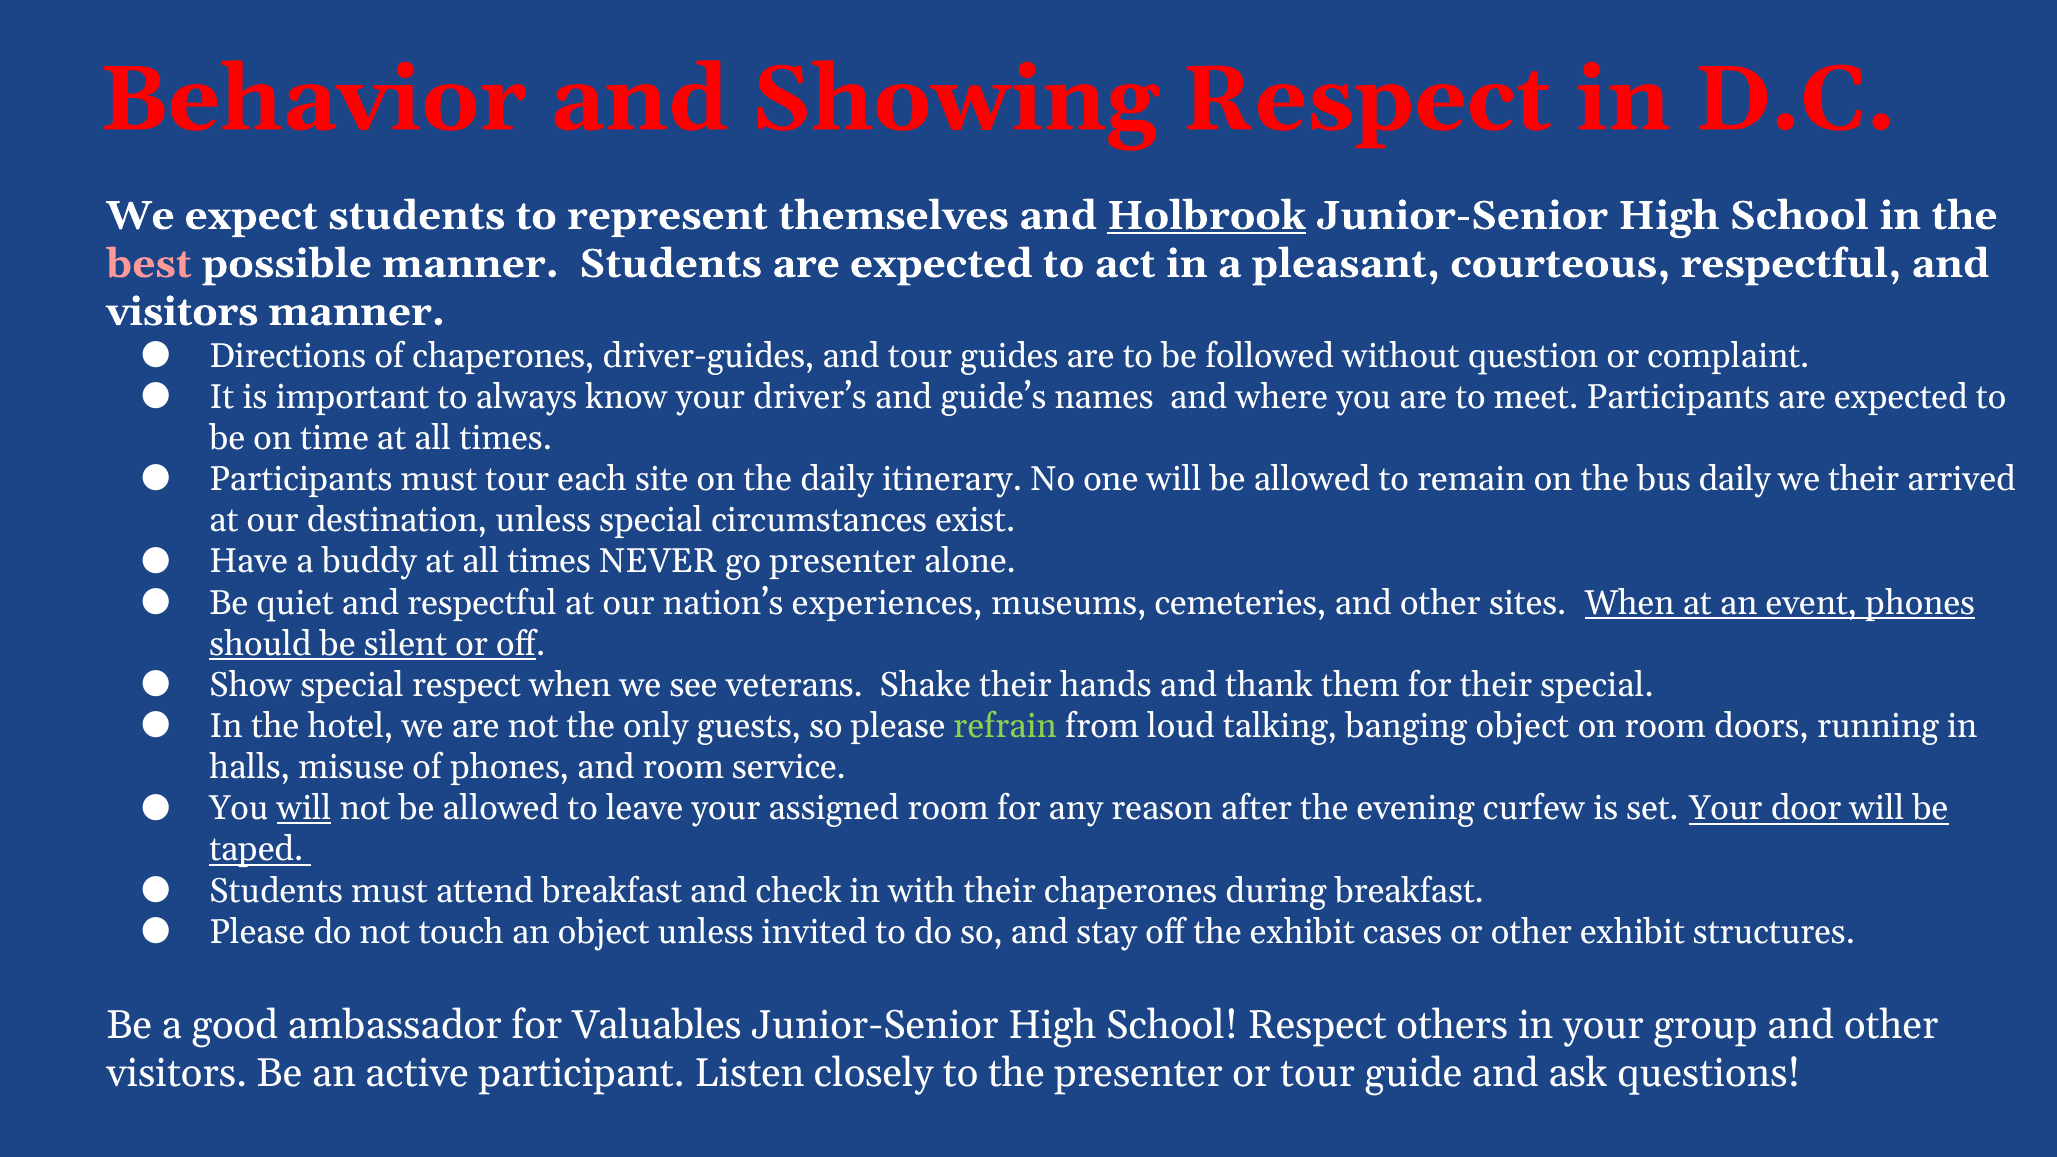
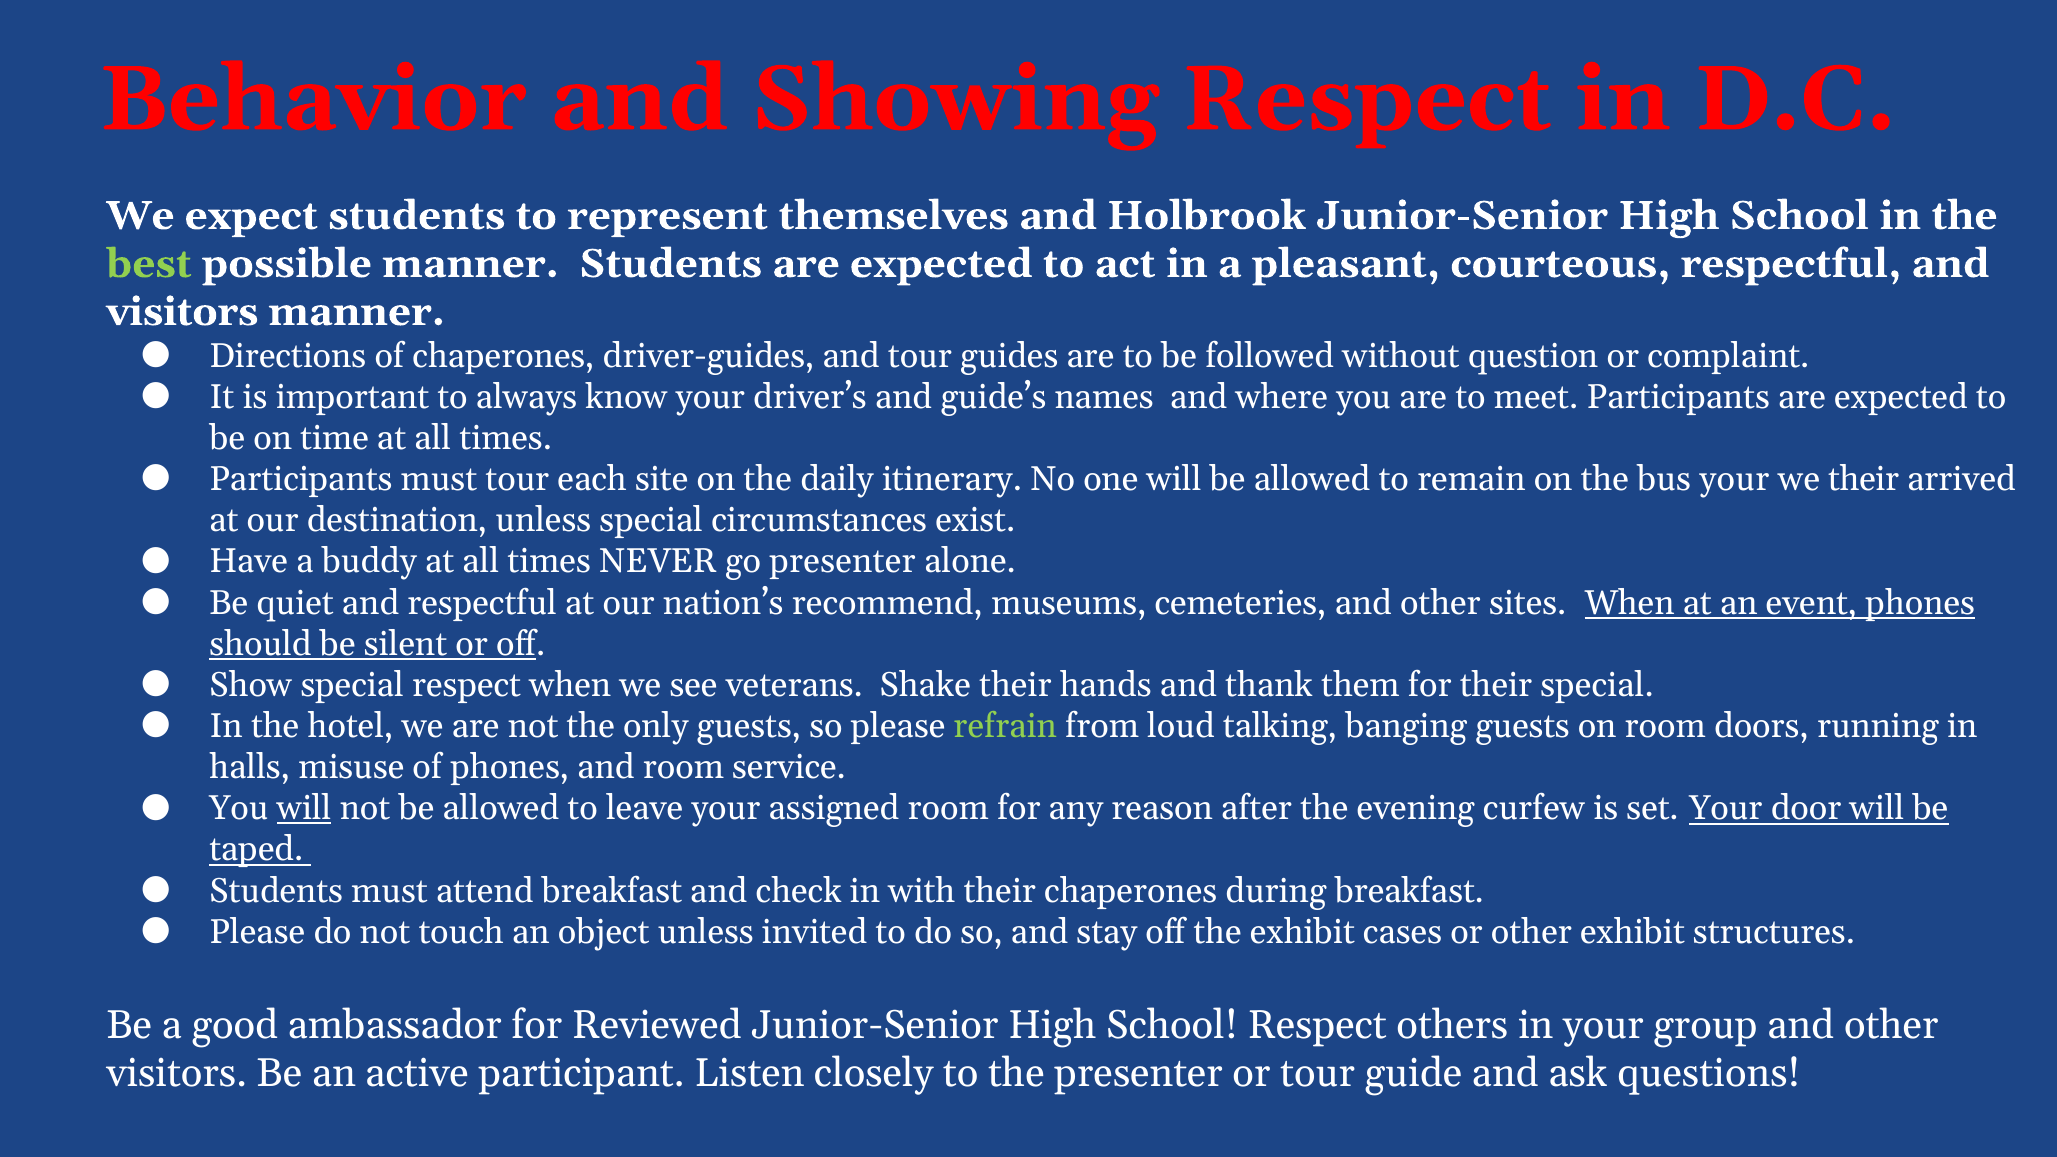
Holbrook underline: present -> none (1207, 216)
best colour: pink -> light green (149, 264)
bus daily: daily -> your (1734, 479)
experiences: experiences -> recommend (887, 603)
banging object: object -> guests (1523, 726)
Valuables: Valuables -> Reviewed (657, 1025)
